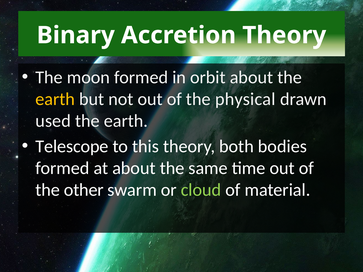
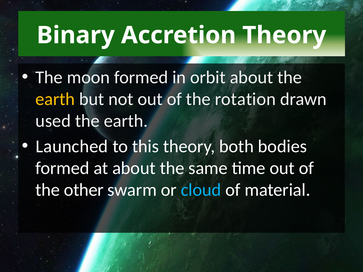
physical: physical -> rotation (245, 99)
Telescope: Telescope -> Launched (72, 146)
cloud colour: light green -> light blue (201, 190)
